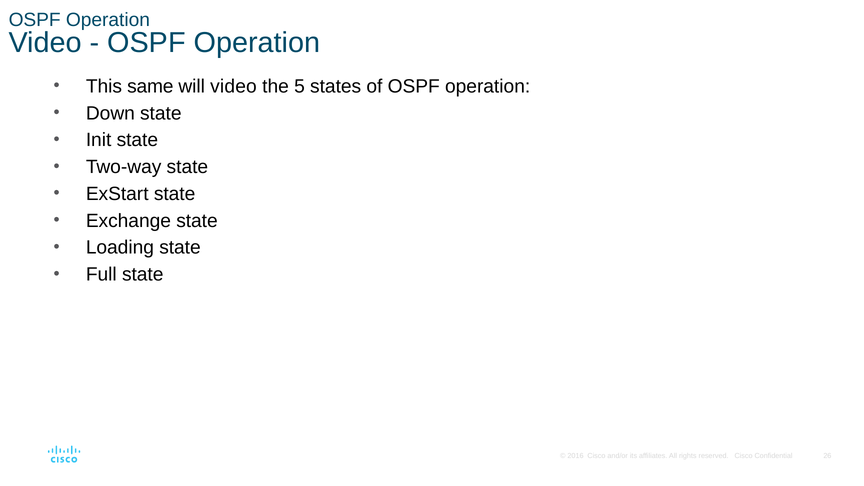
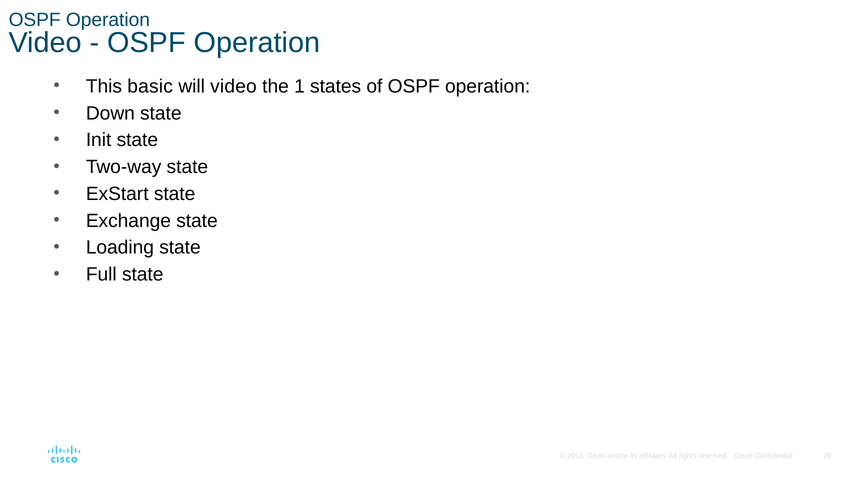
same: same -> basic (150, 86)
5: 5 -> 1 (299, 86)
